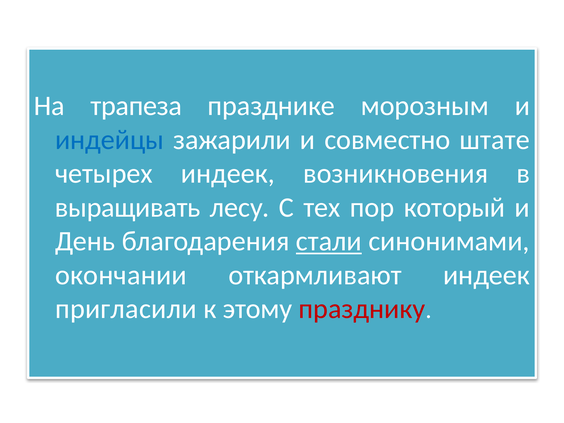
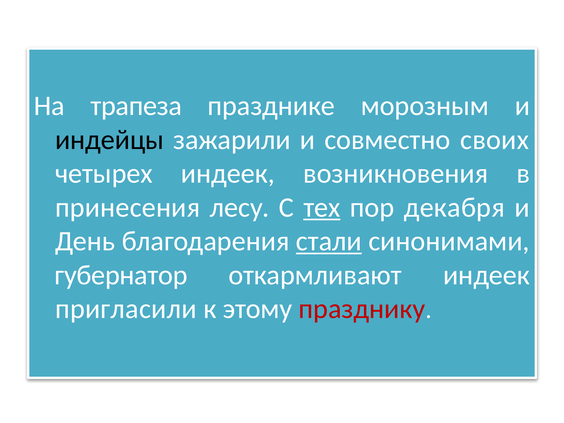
индейцы colour: blue -> black (110, 140)
штате: штате -> своих (495, 140)
выращивать: выращивать -> принесения (128, 207)
тех underline: none -> present (322, 207)
который: который -> декабря (454, 207)
окончании: окончании -> губернатор (121, 275)
